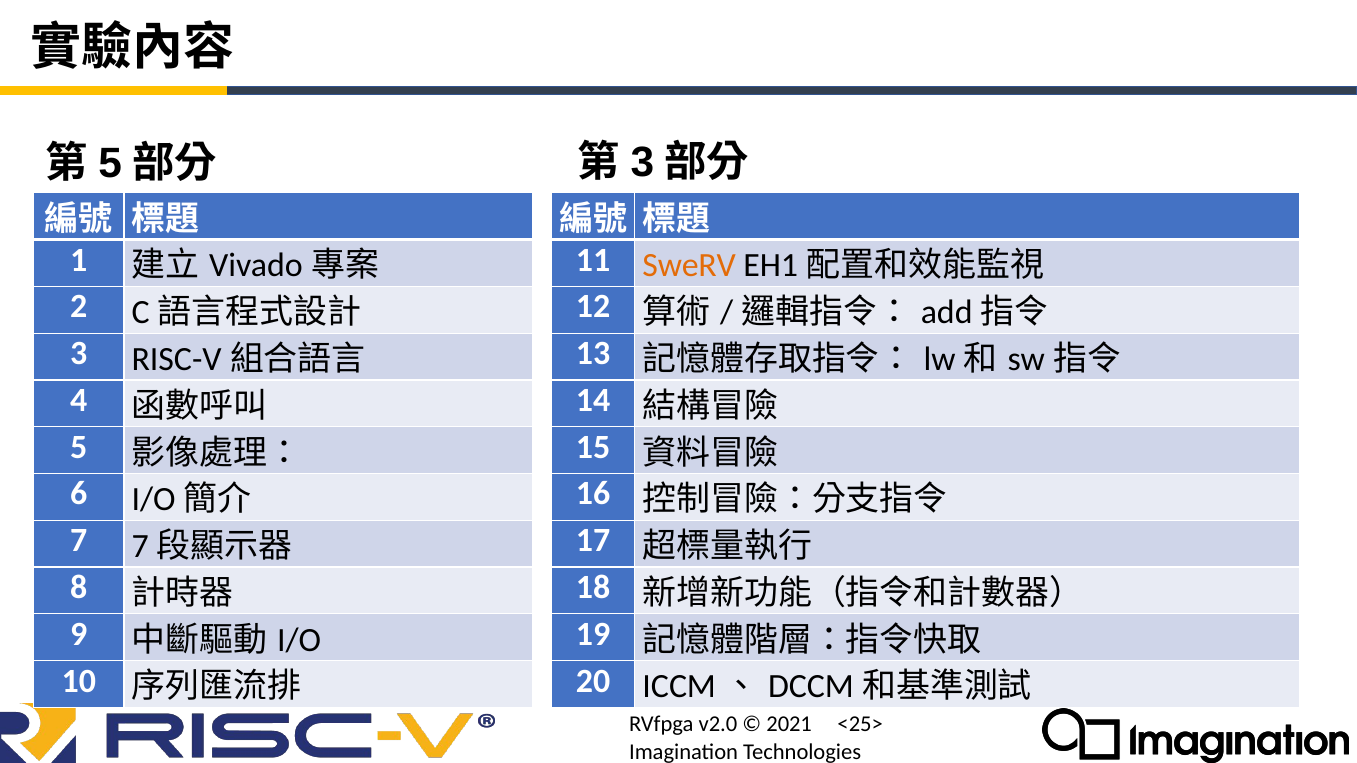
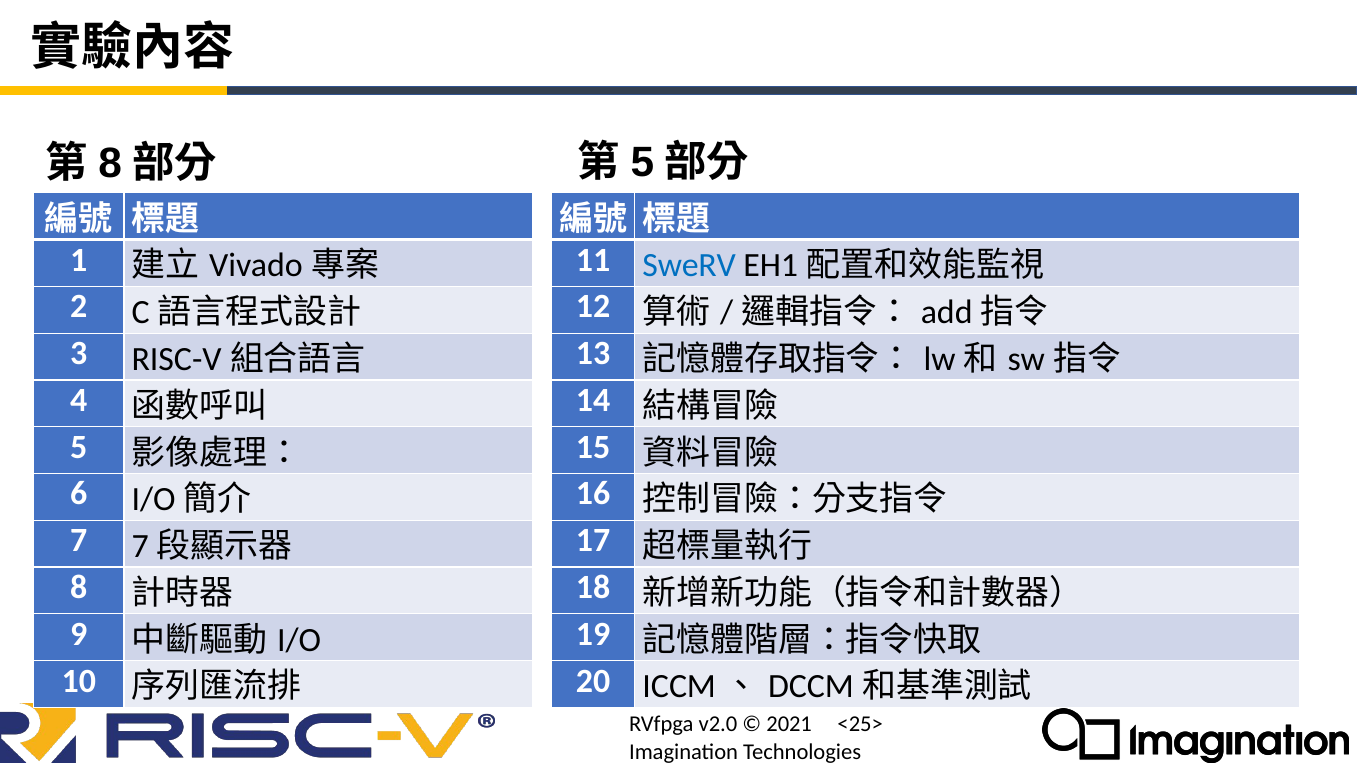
5: 5 -> 8 (110, 164)
3: 3 -> 5 (642, 163)
SweRV colour: orange -> blue (689, 266)
